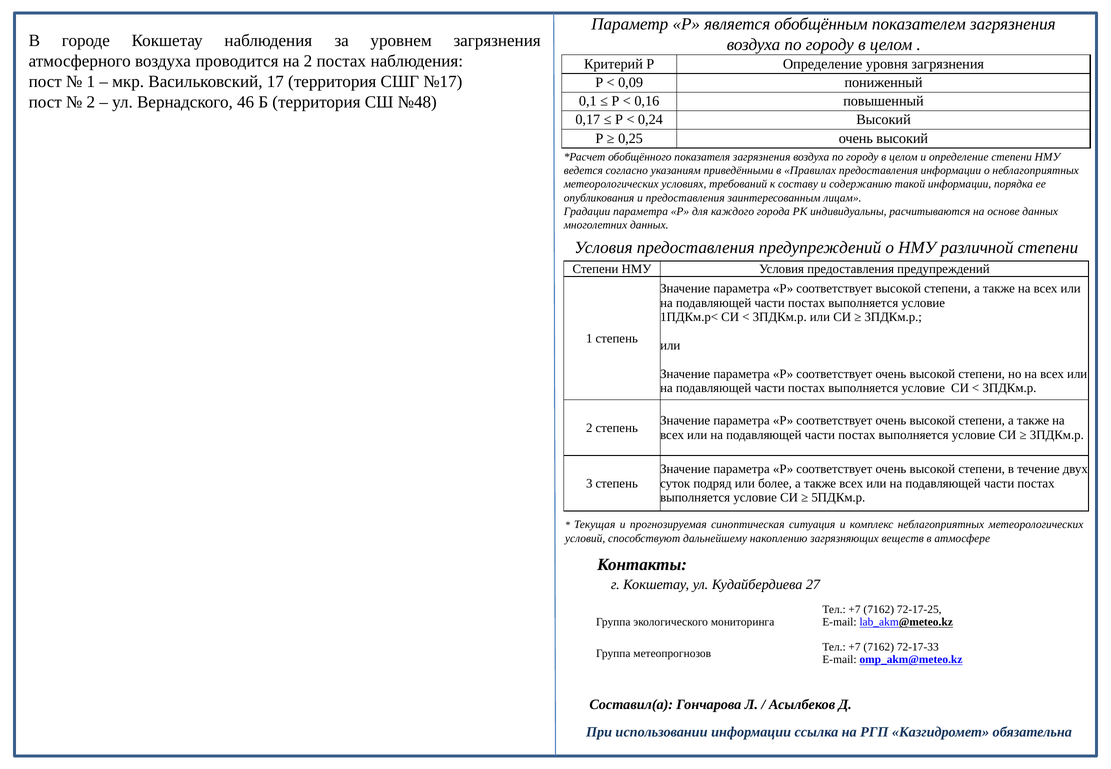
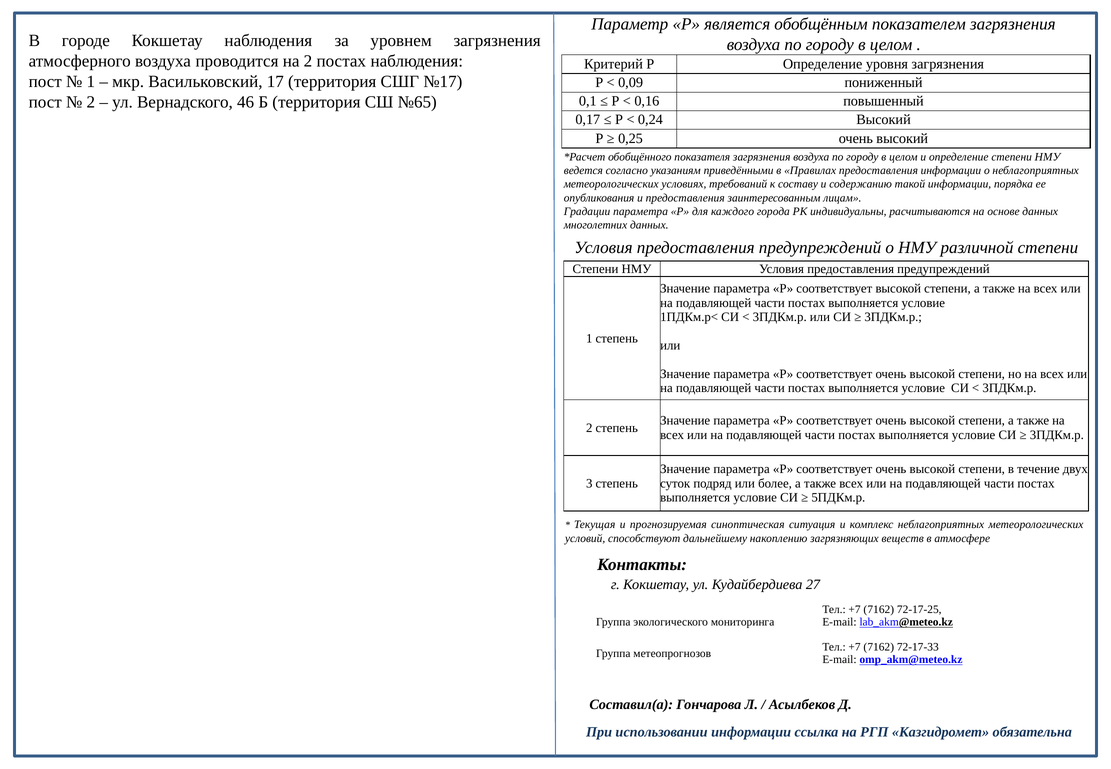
№48: №48 -> №65 (417, 102)
